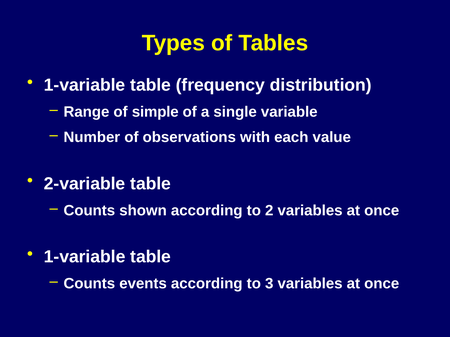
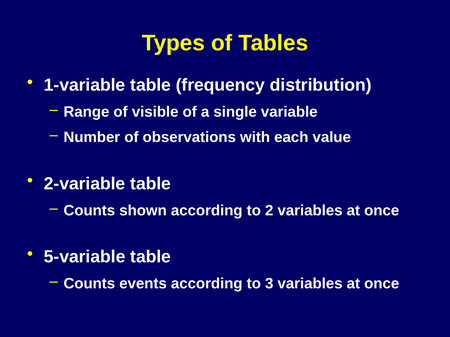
simple: simple -> visible (155, 112)
1-variable: 1-variable -> 5-variable (85, 257)
